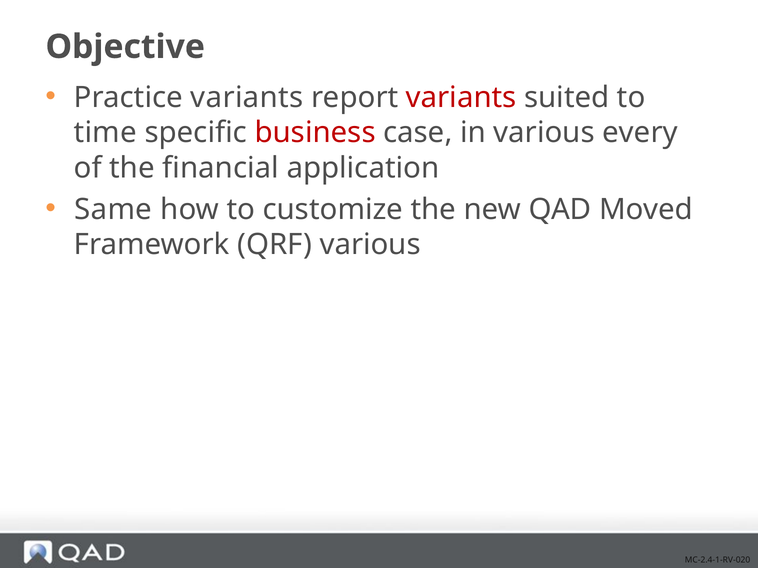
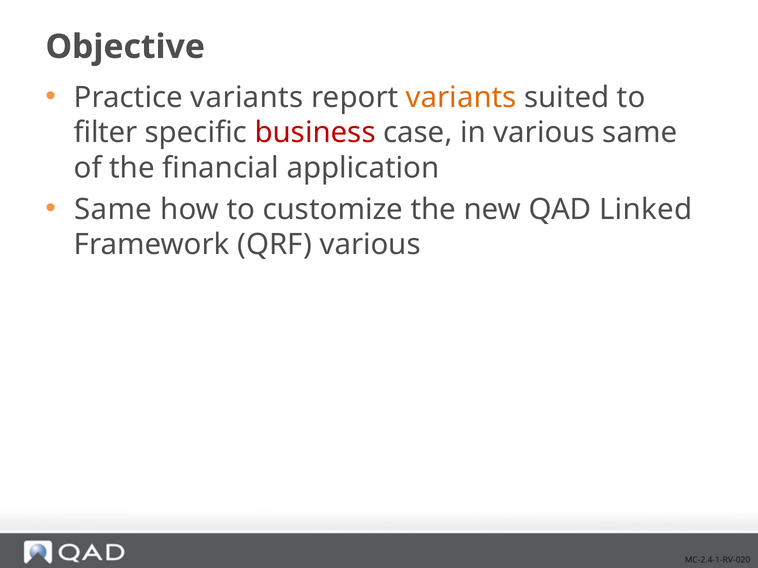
variants colour: red -> orange (461, 97)
time: time -> filter (106, 133)
various every: every -> same (640, 133)
Moved: Moved -> Linked (646, 210)
